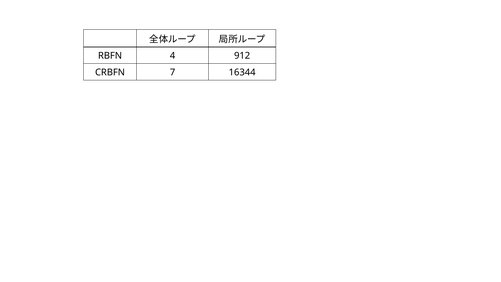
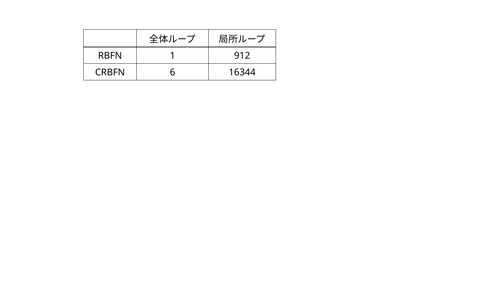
4: 4 -> 1 (173, 56)
7: 7 -> 6 (173, 72)
